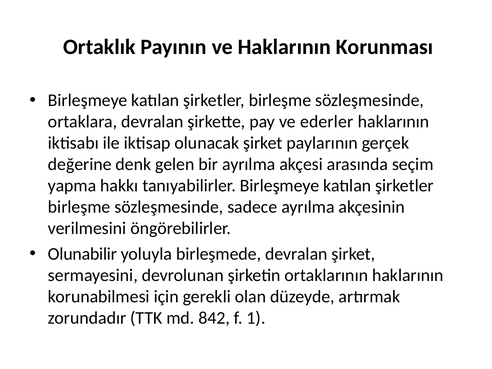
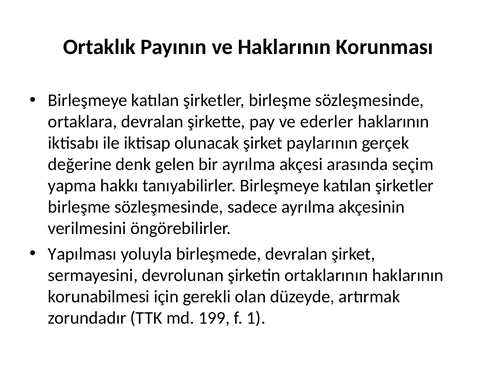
Olunabilir: Olunabilir -> Yapılması (82, 254)
842: 842 -> 199 (214, 318)
